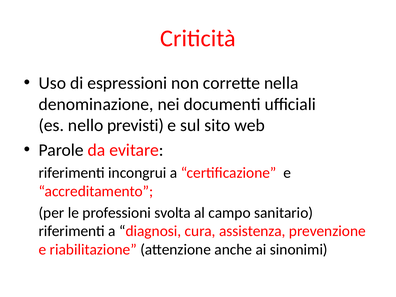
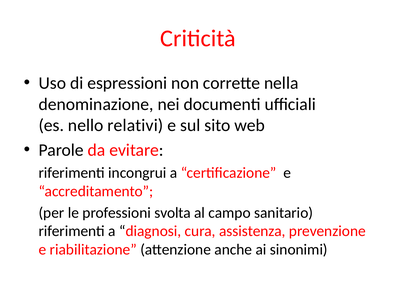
previsti: previsti -> relativi (135, 125)
